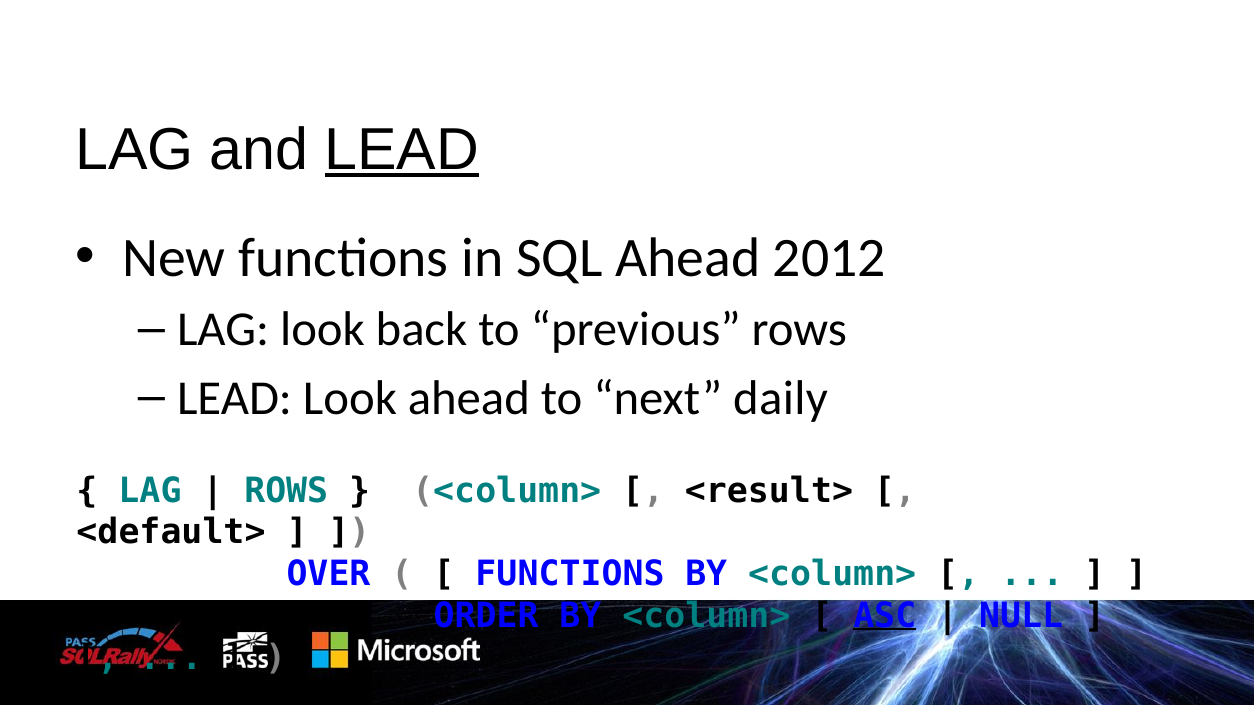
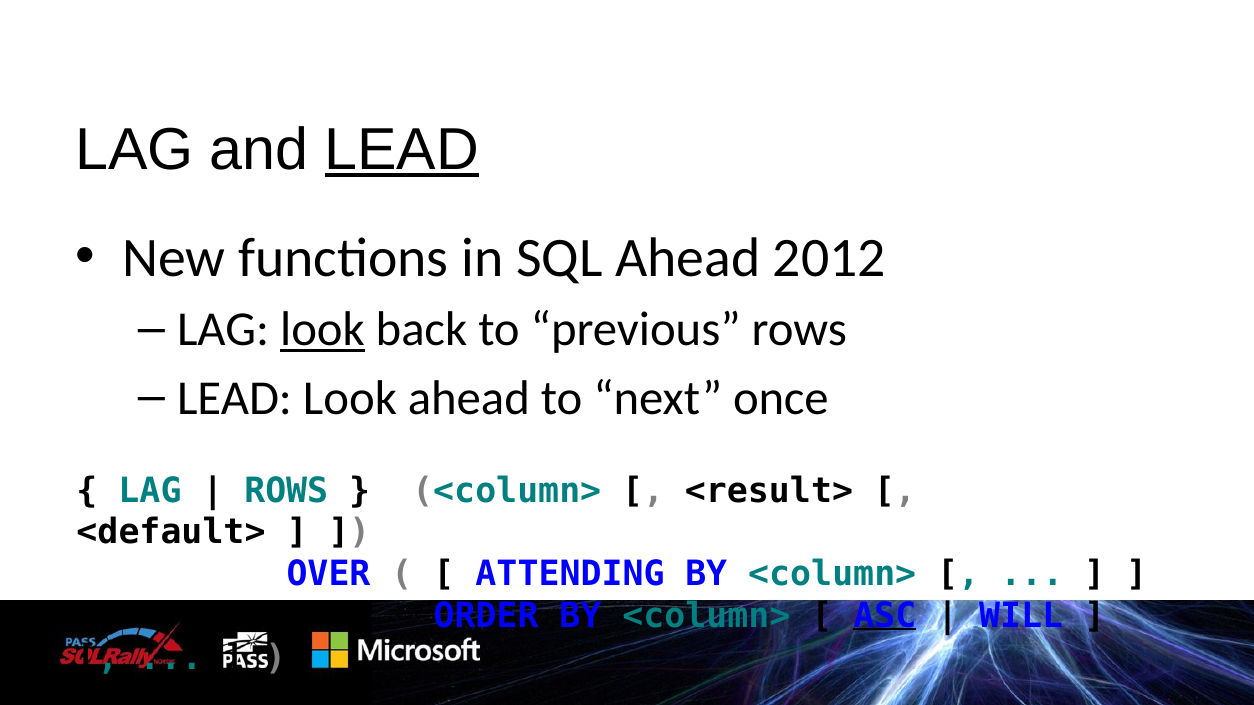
look underline: none -> present (322, 330)
daily: daily -> once (781, 398)
FUNCTIONS: FUNCTIONS -> ATTENDING (570, 574)
NULL: NULL -> WILL (1021, 616)
